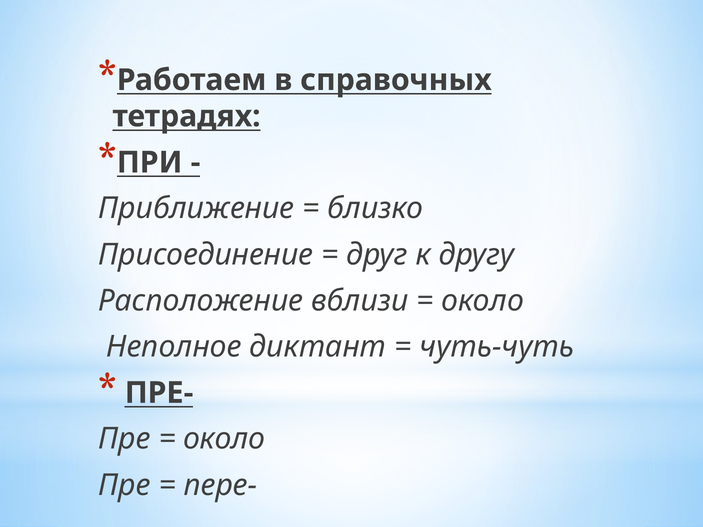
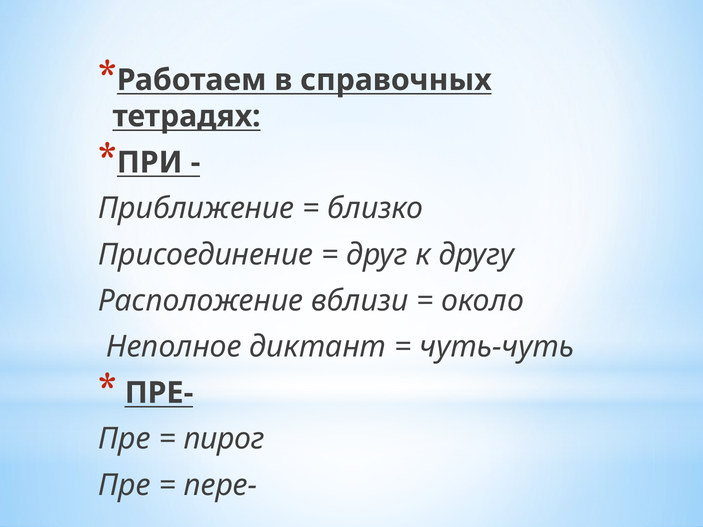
около: около -> пирог (224, 439)
